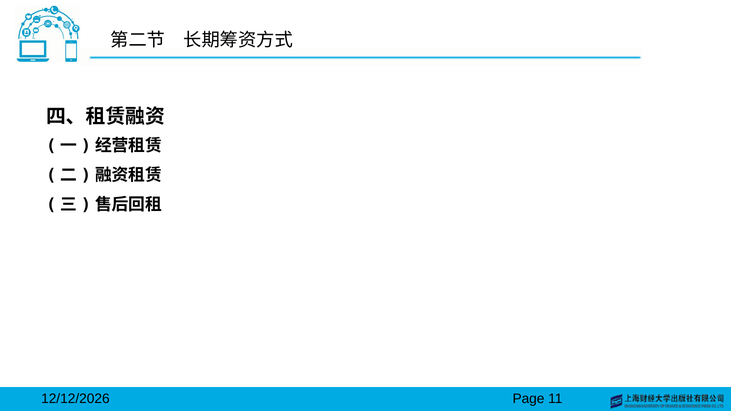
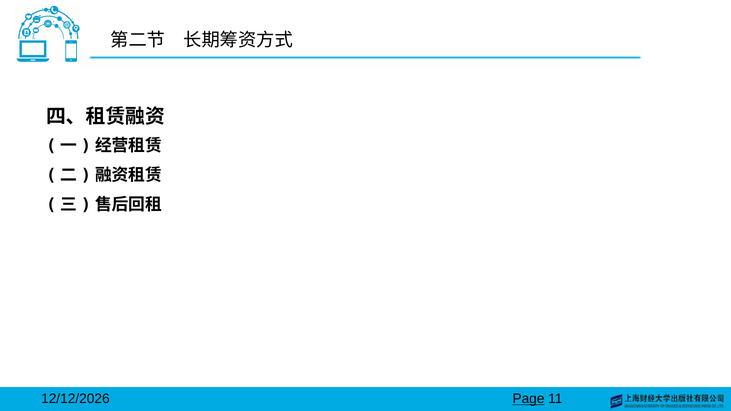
Page underline: none -> present (528, 399)
